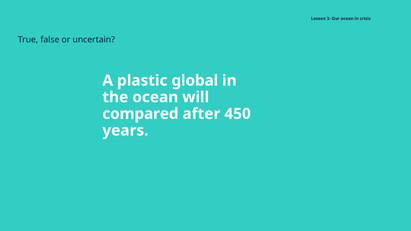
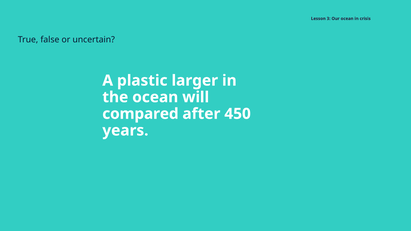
global: global -> larger (195, 81)
